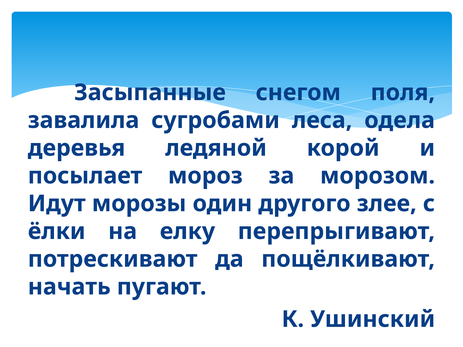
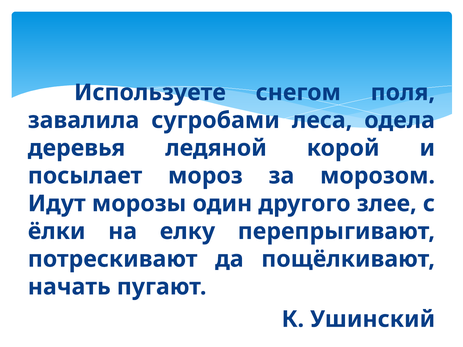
Засыпанные: Засыпанные -> Используете (150, 93)
